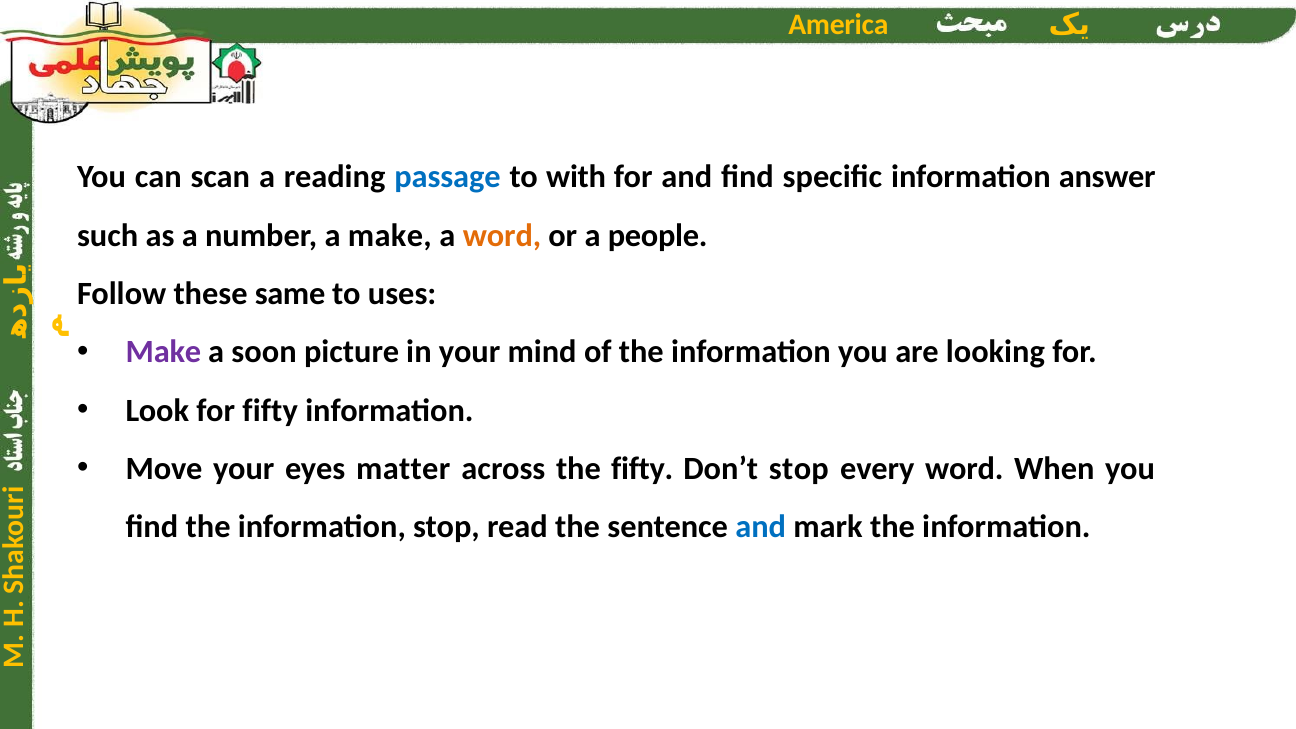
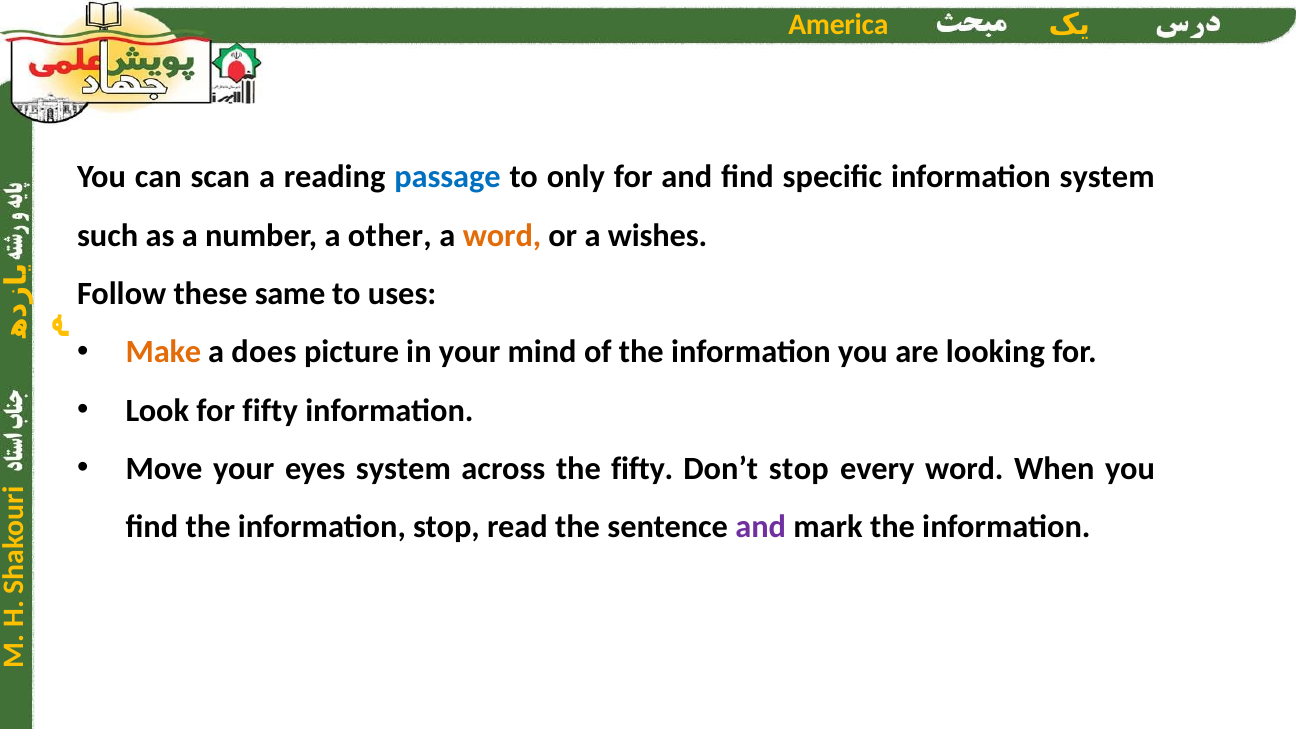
with: with -> only (576, 177)
information answer: answer -> system (1107, 177)
a make: make -> other (390, 236)
people: people -> wishes (658, 236)
Make colour: purple -> orange (163, 352)
soon: soon -> does (264, 352)
eyes matter: matter -> system (403, 469)
and colour: blue -> purple (761, 527)
